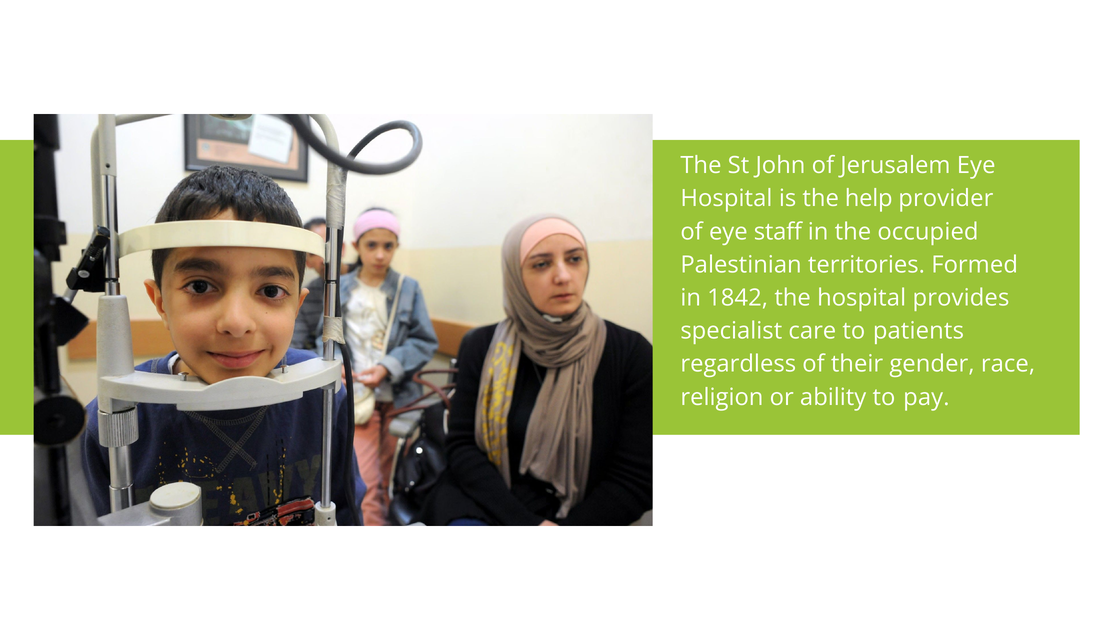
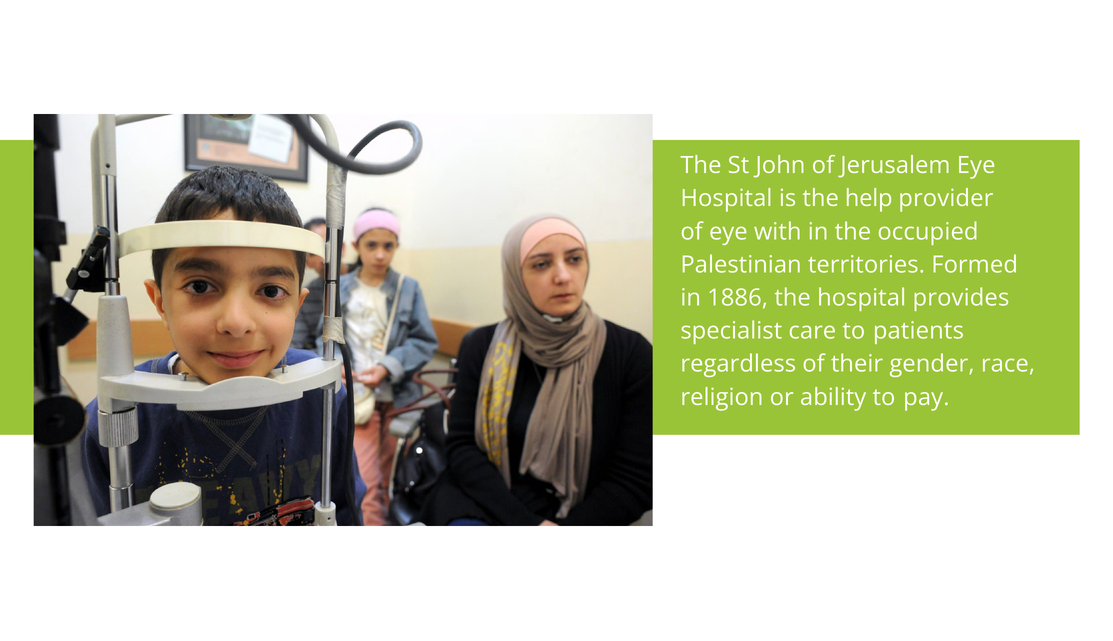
staff: staff -> with (778, 232)
1842: 1842 -> 1886 (738, 298)
